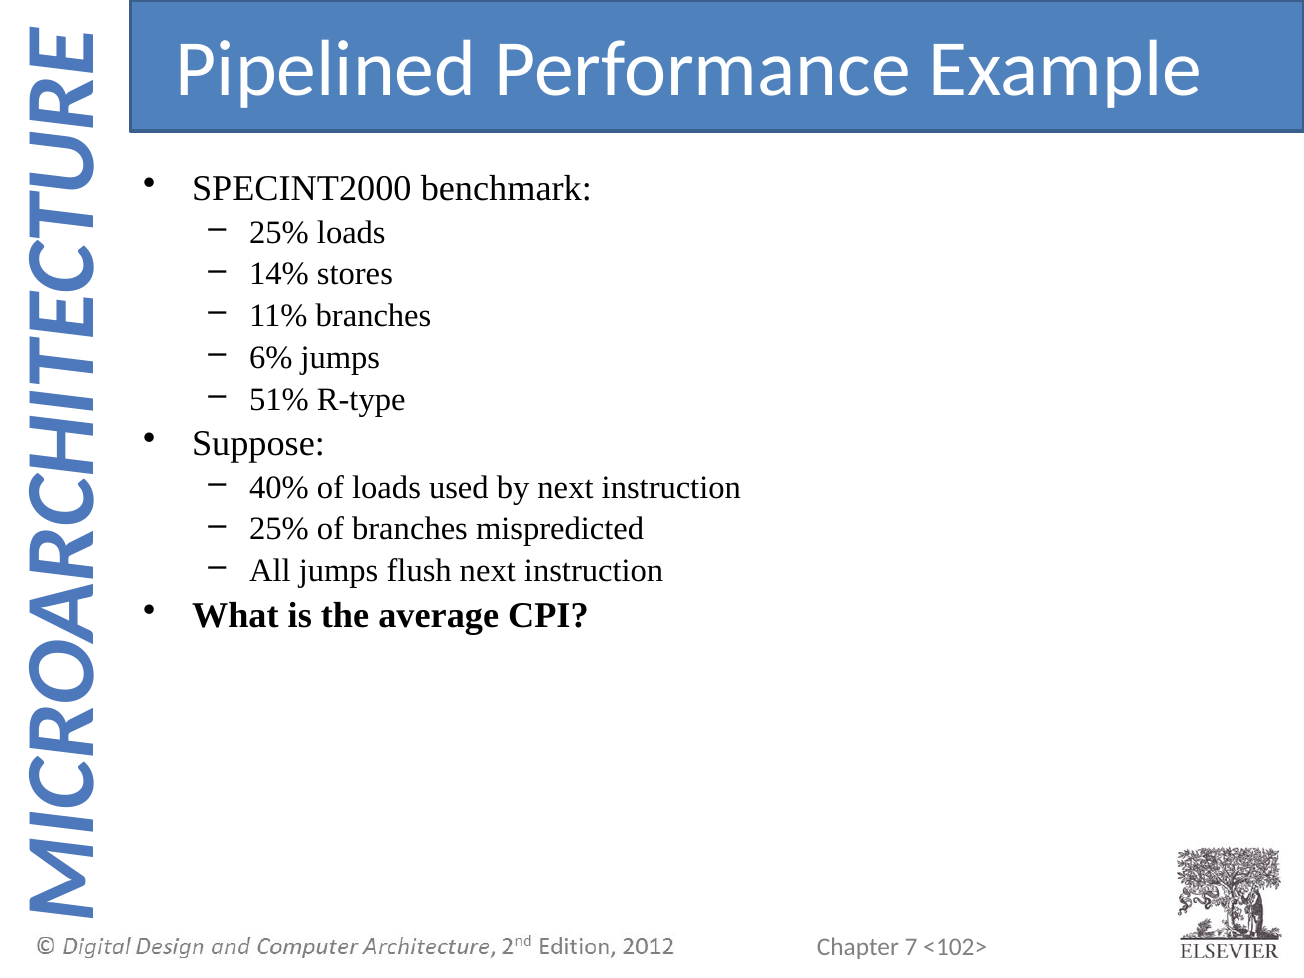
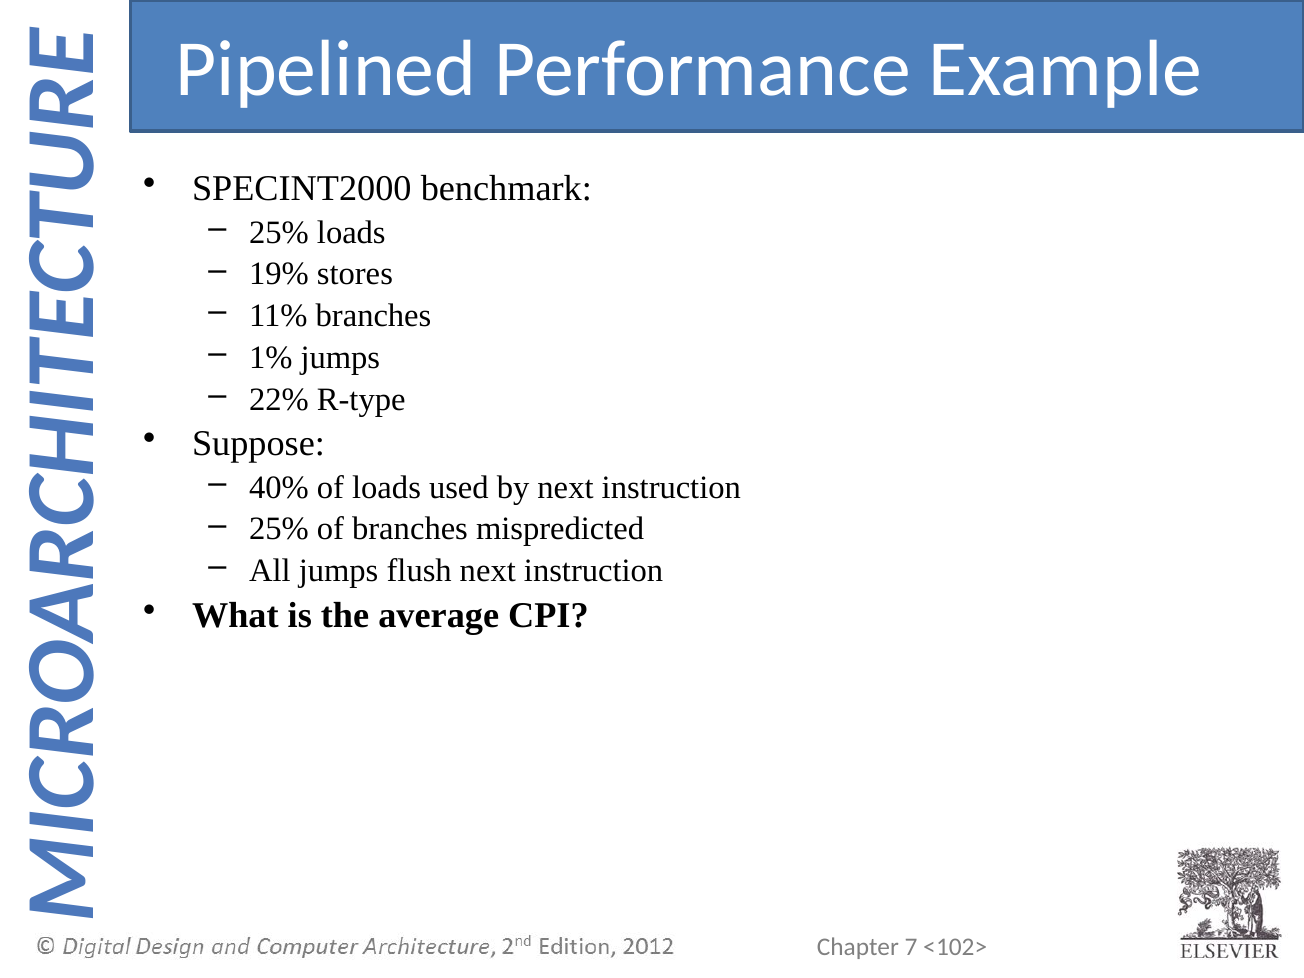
14%: 14% -> 19% (279, 274)
6%: 6% -> 1% (271, 358)
51%: 51% -> 22% (279, 399)
